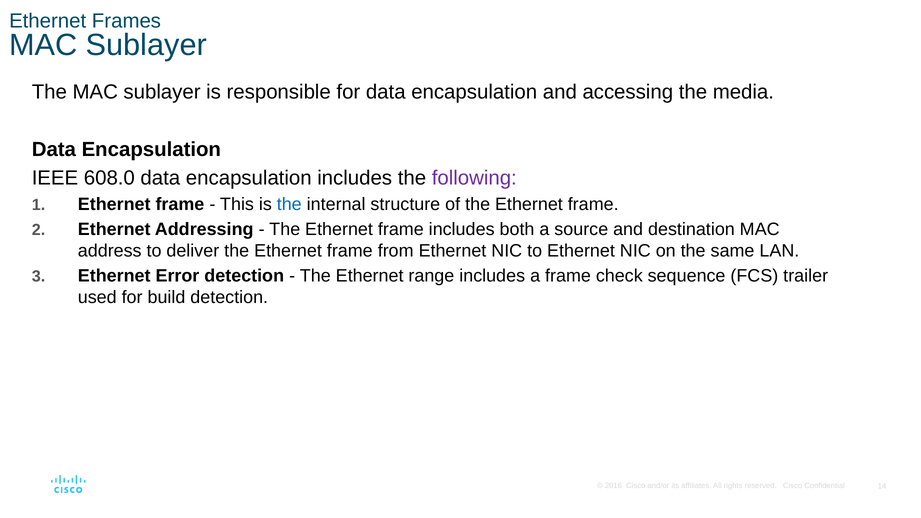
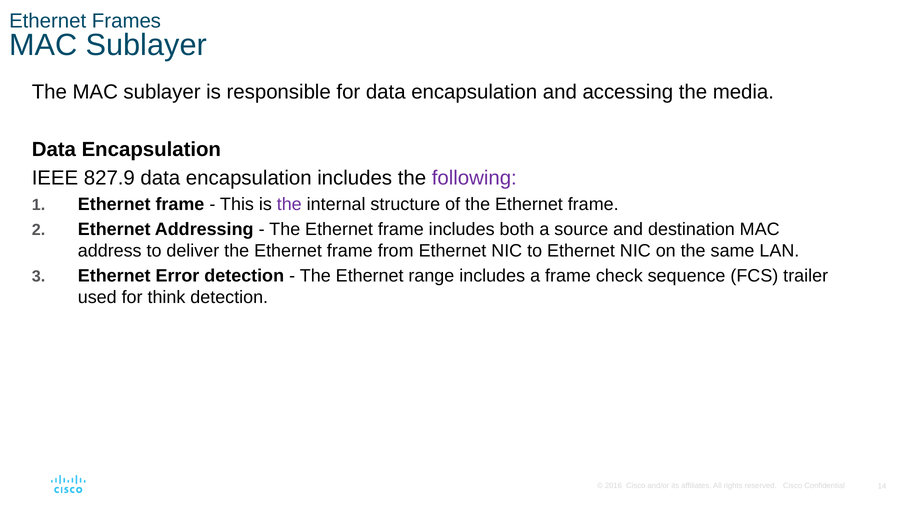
608.0: 608.0 -> 827.9 (109, 178)
the colour: blue -> purple (289, 204)
build: build -> think (166, 298)
